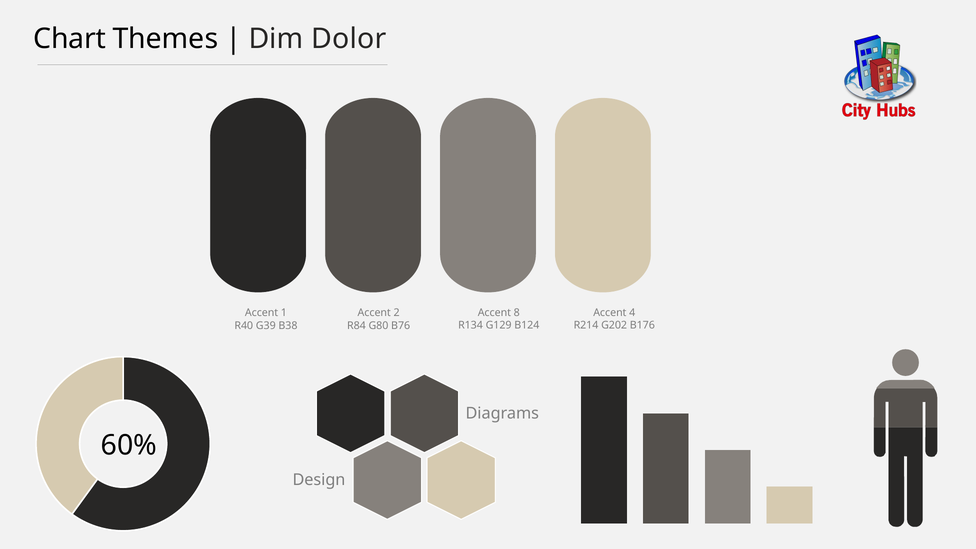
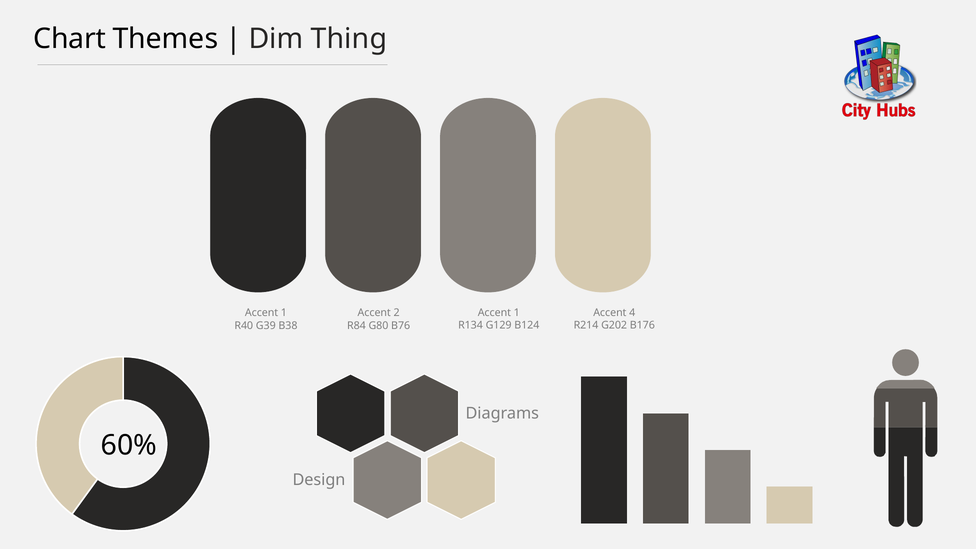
Dolor: Dolor -> Thing (349, 39)
8: 8 -> 1 (517, 313)
